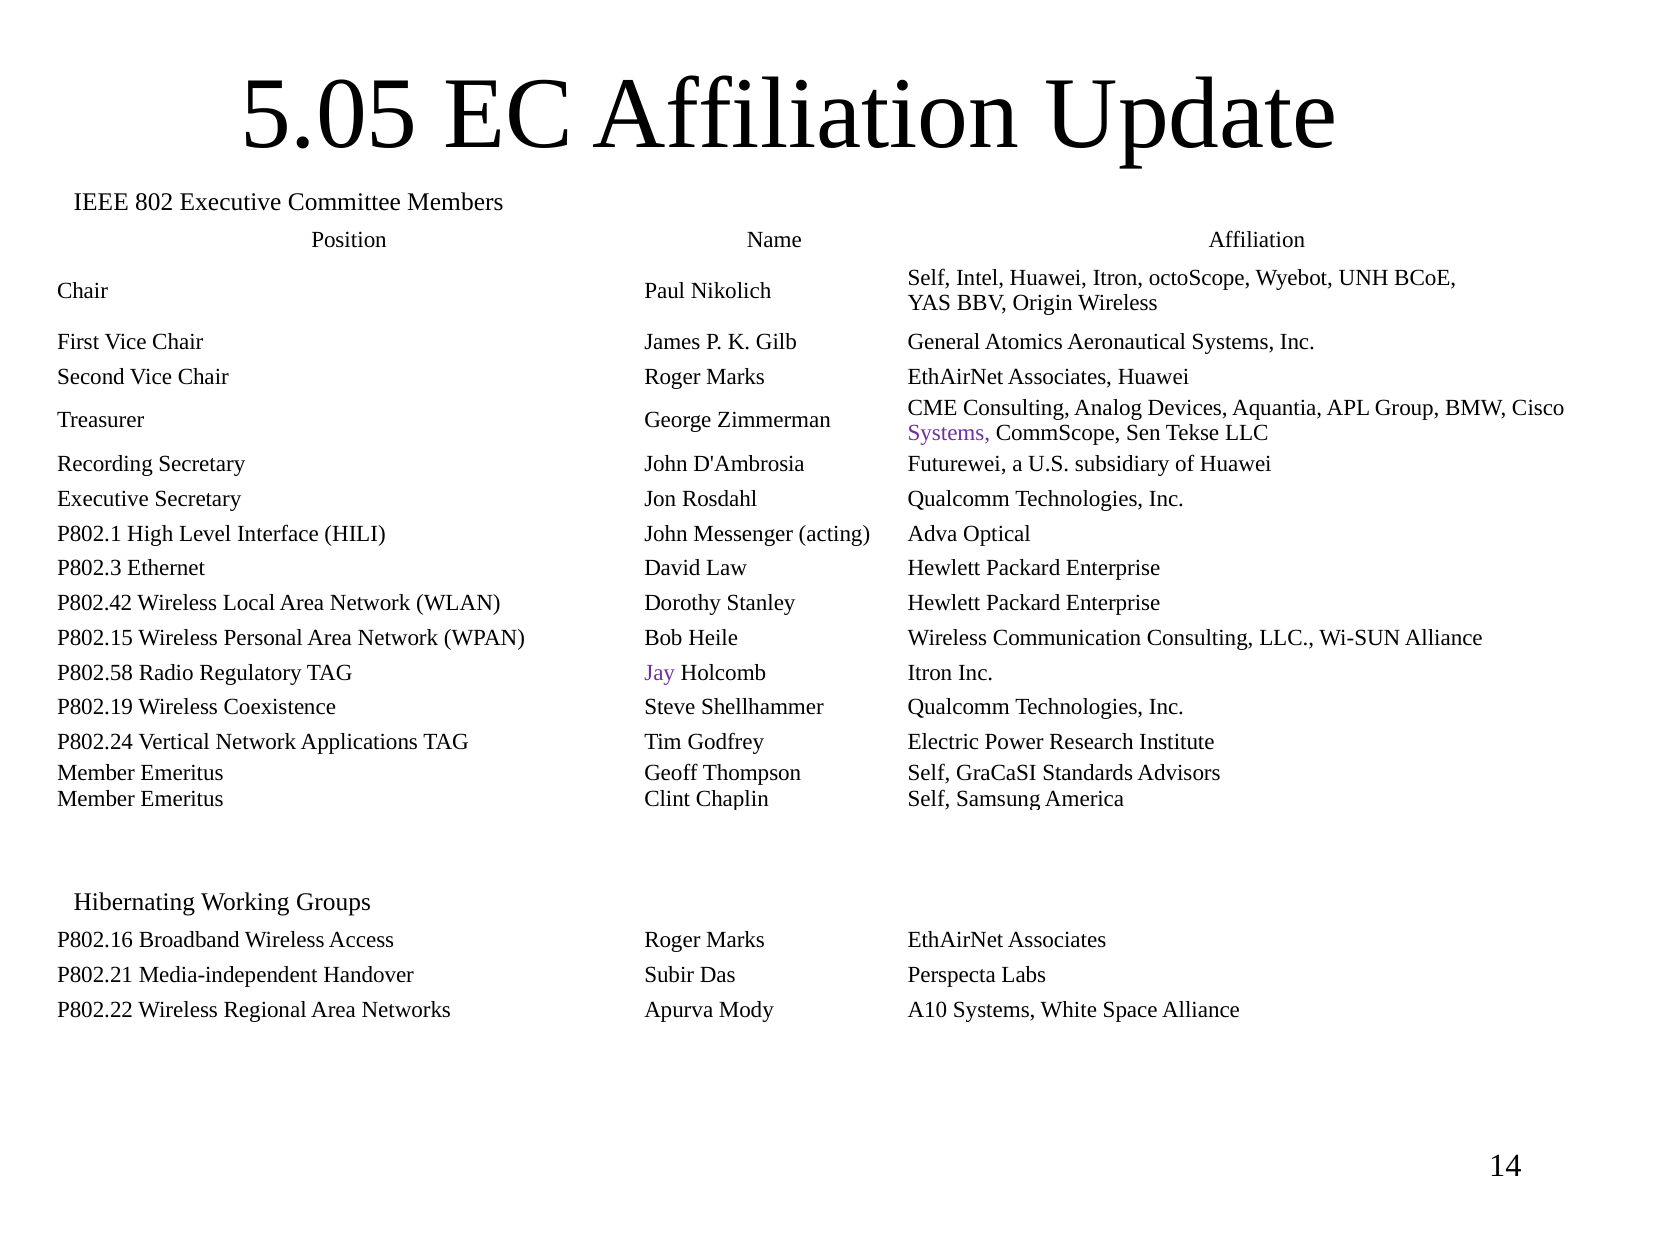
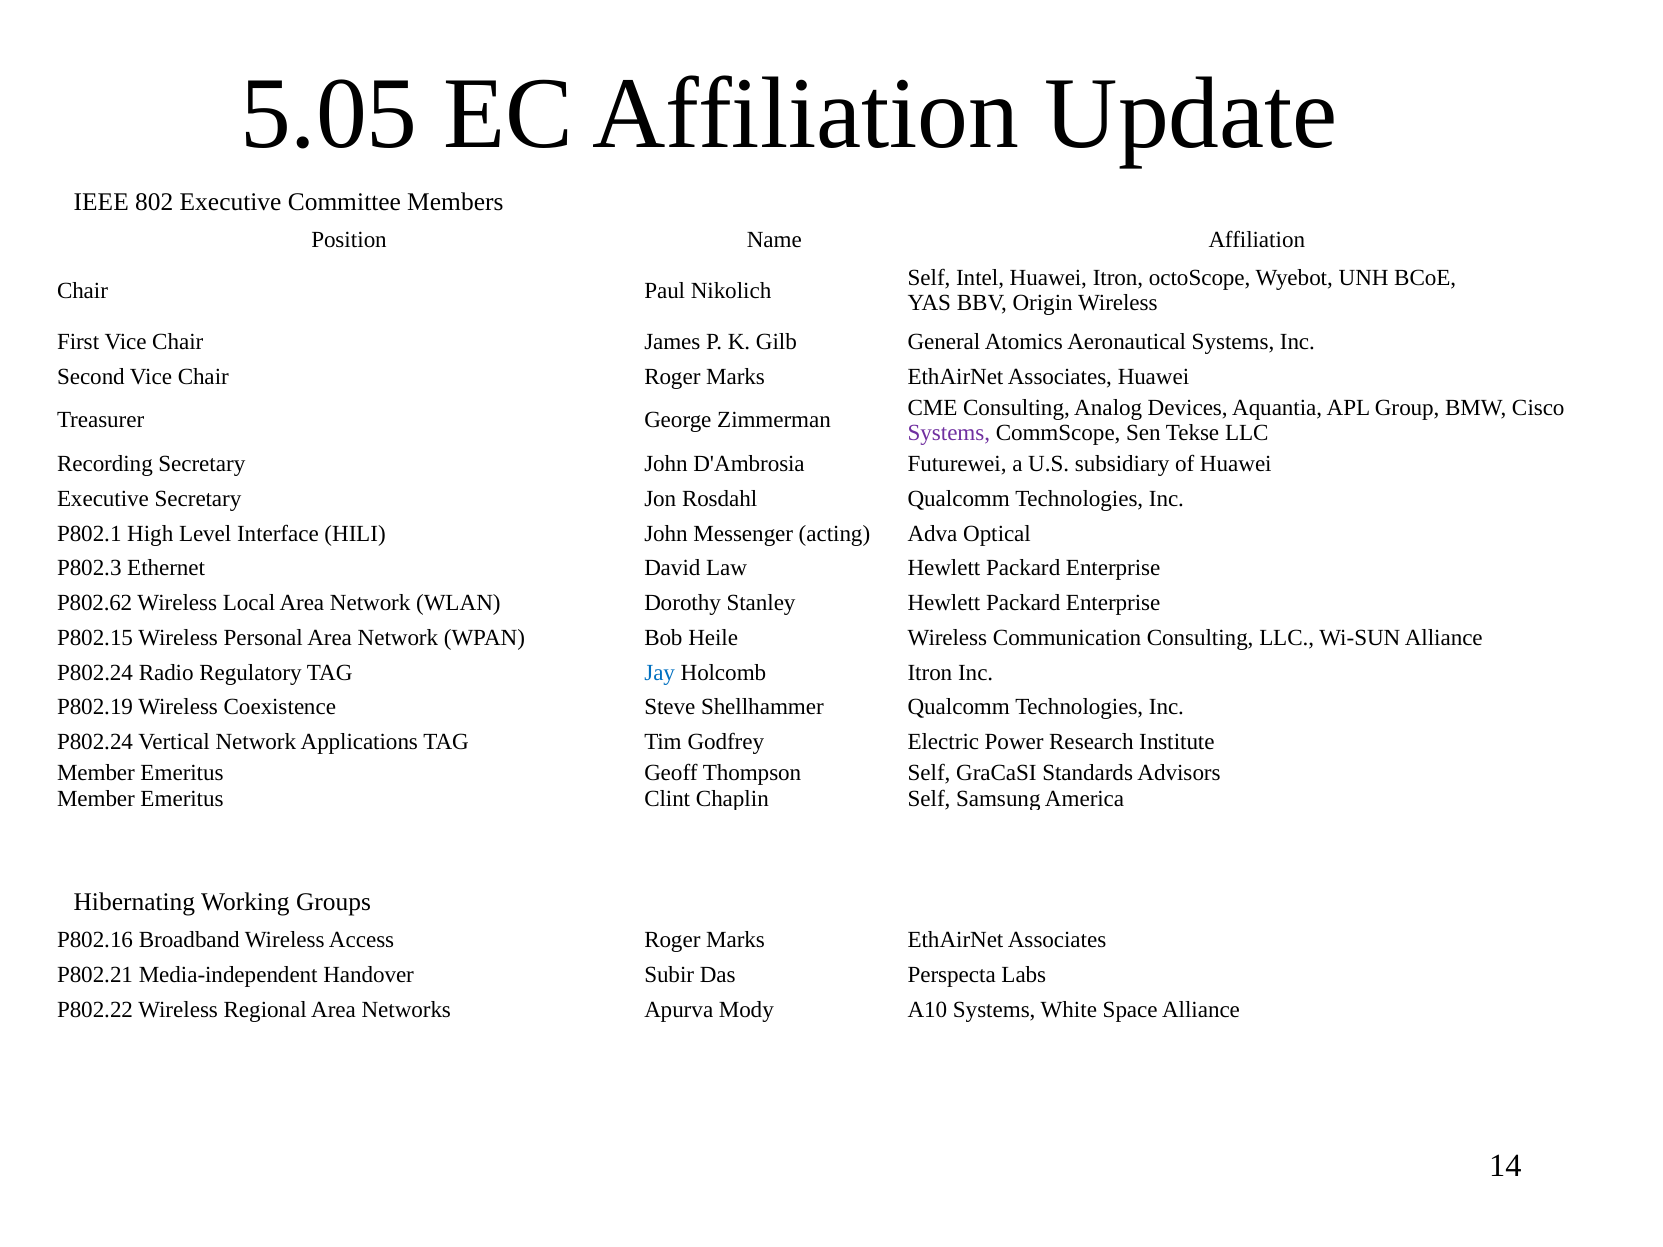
P802.42: P802.42 -> P802.62 (95, 603)
P802.58: P802.58 -> P802.24 (95, 673)
Jay colour: purple -> blue (660, 673)
